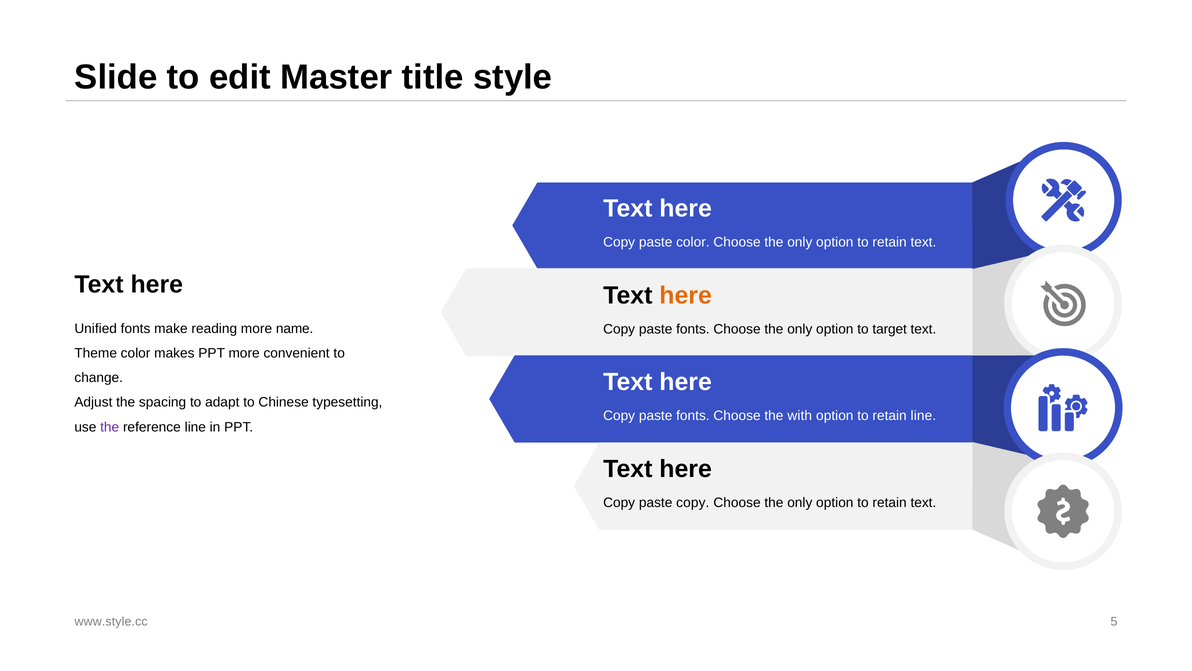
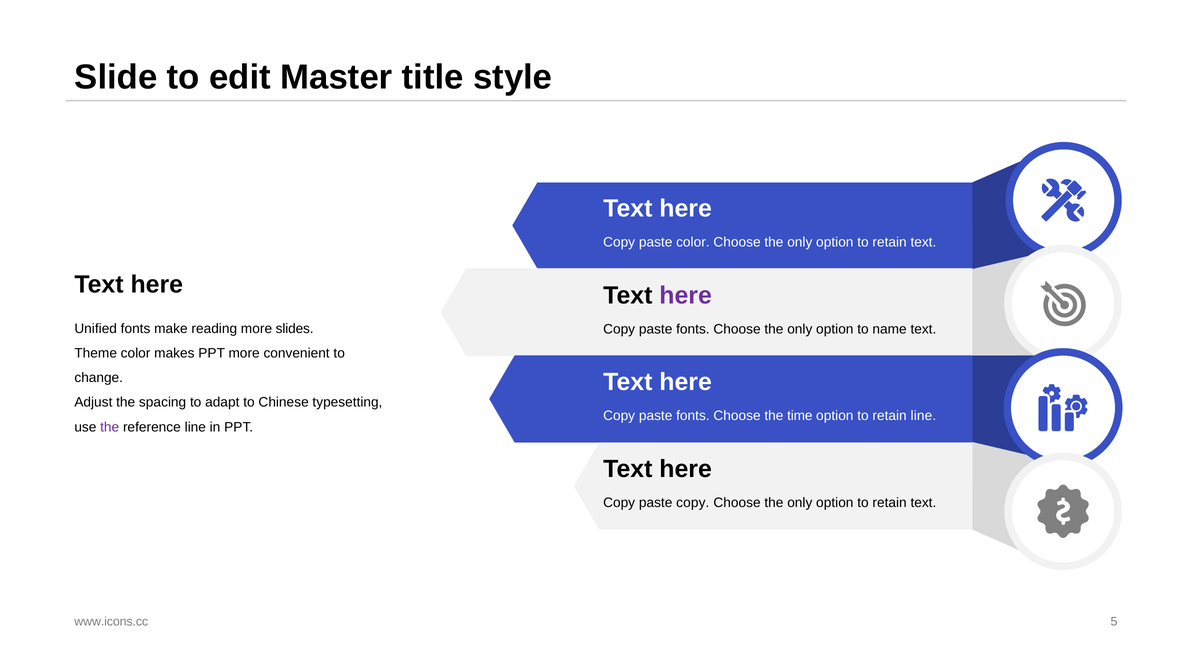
here colour: orange -> purple (686, 295)
name: name -> slides (295, 328)
target: target -> name (890, 329)
with: with -> time (800, 416)
www.style.cc: www.style.cc -> www.icons.cc (111, 621)
